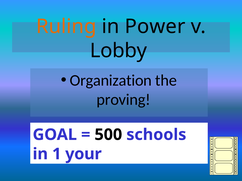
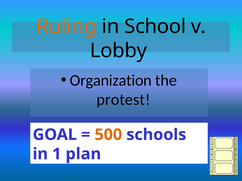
Power: Power -> School (155, 27)
proving: proving -> protest (123, 100)
500 colour: black -> orange (108, 135)
your: your -> plan (83, 154)
